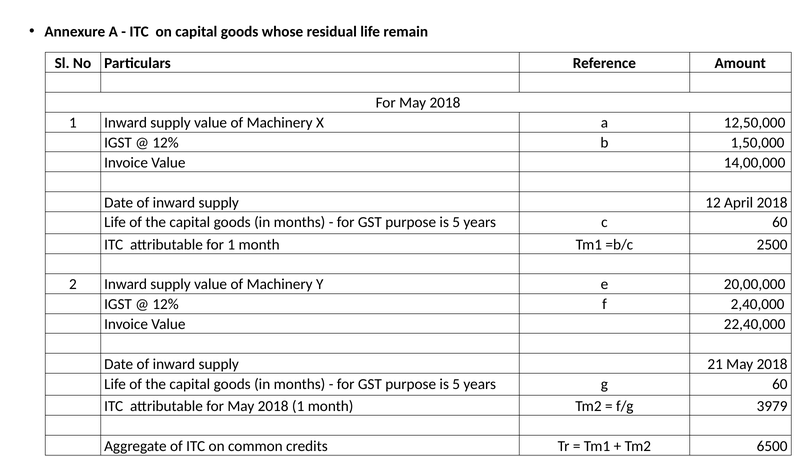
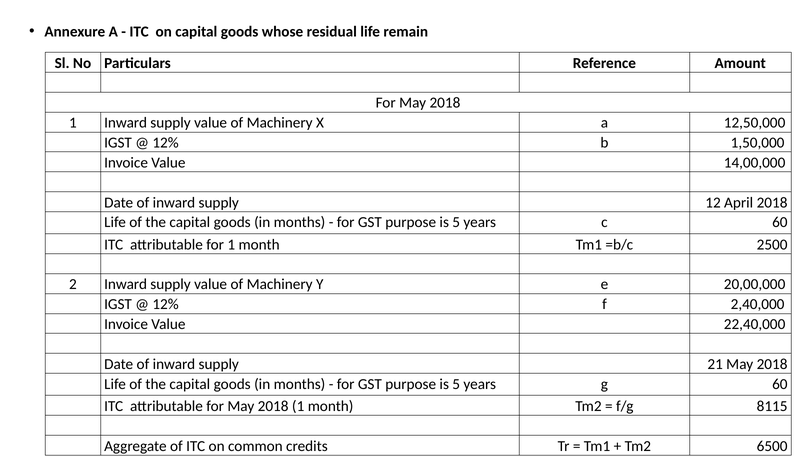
3979: 3979 -> 8115 (772, 406)
